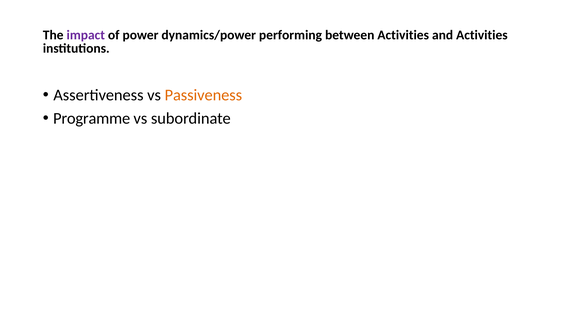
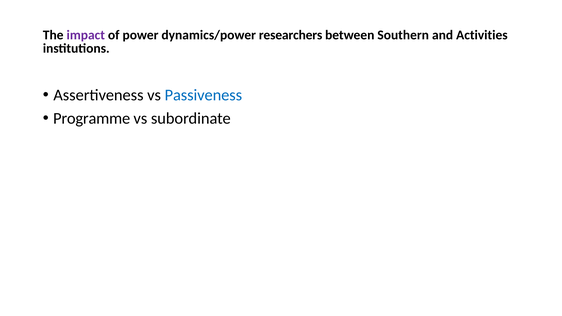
performing: performing -> researchers (291, 35)
between Activities: Activities -> Southern (403, 35)
Passiveness colour: orange -> blue (203, 95)
